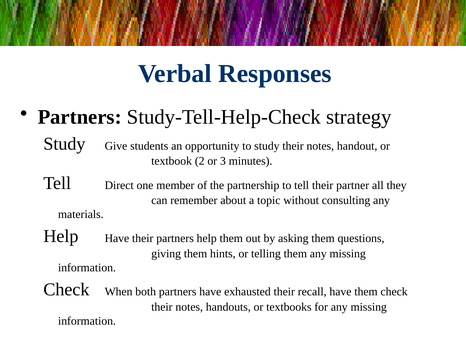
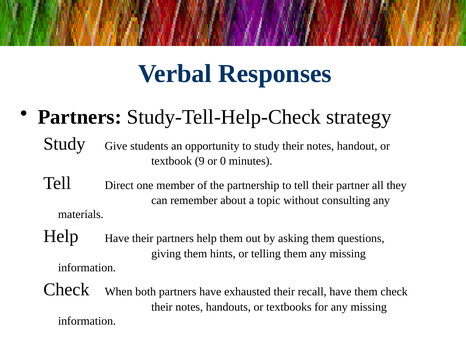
2: 2 -> 9 (200, 161)
3: 3 -> 0 (223, 161)
